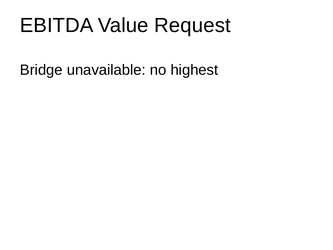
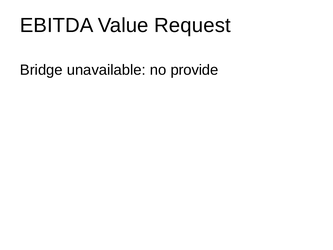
highest: highest -> provide (194, 70)
